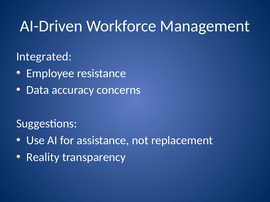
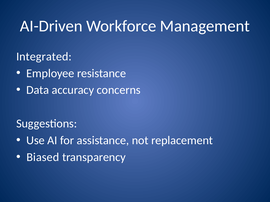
Reality: Reality -> Biased (43, 157)
